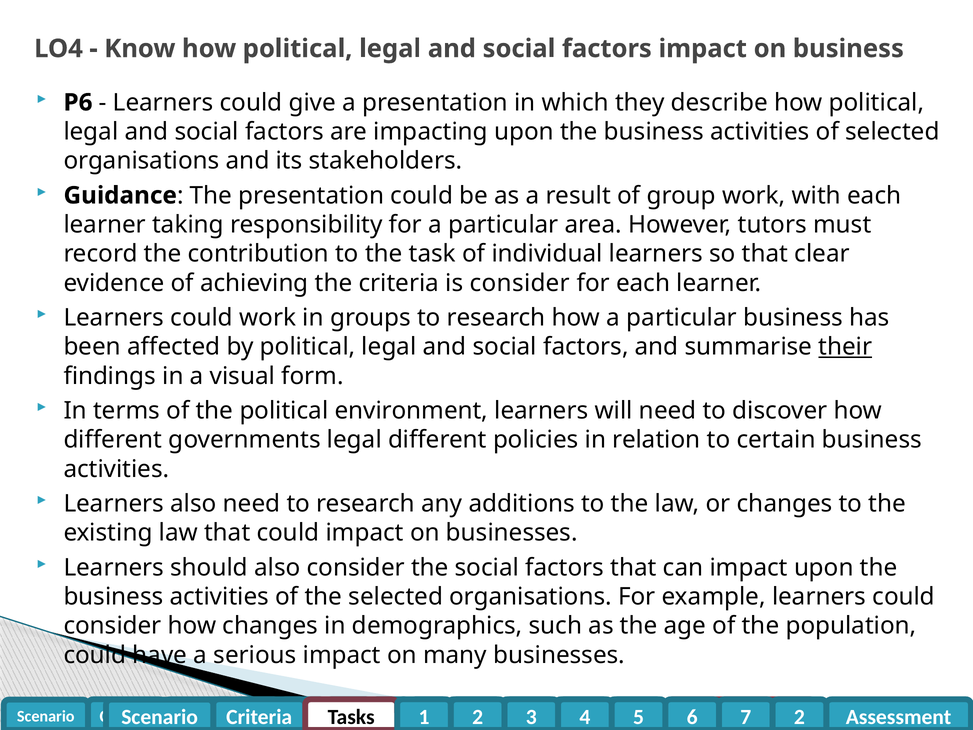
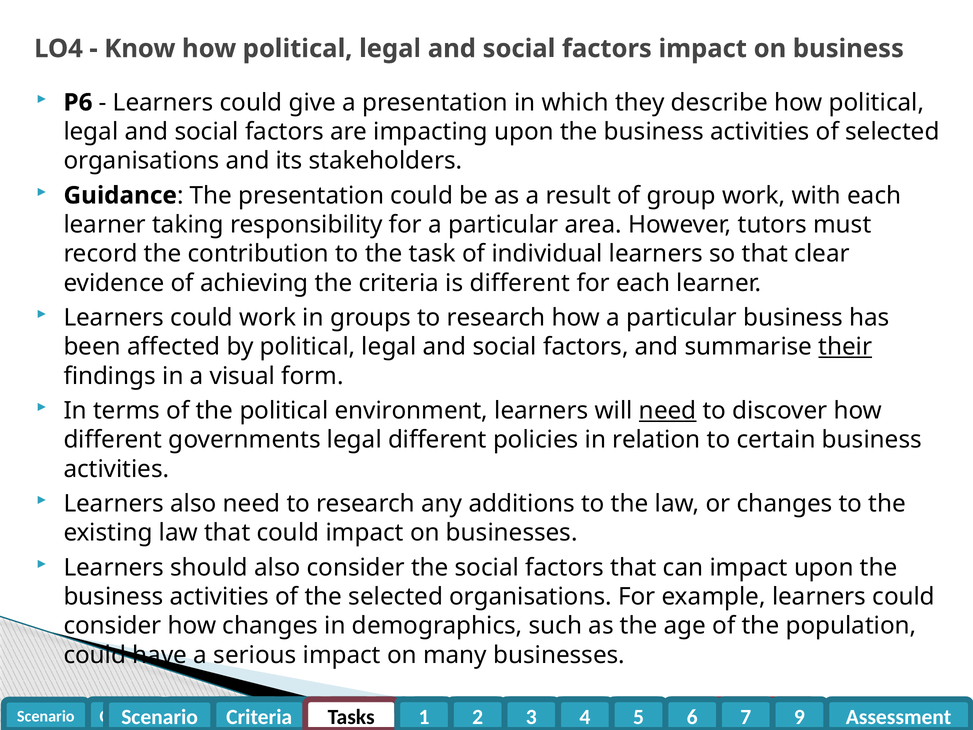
is consider: consider -> different (520, 283)
need underline: none -> present (668, 411)
2: 2 -> 9 (799, 717)
